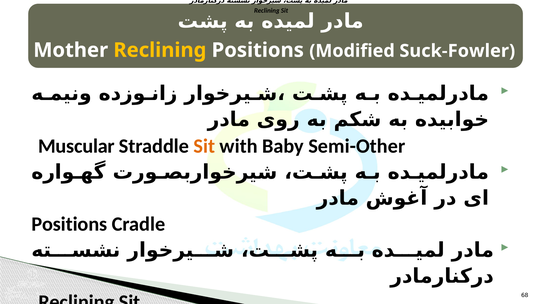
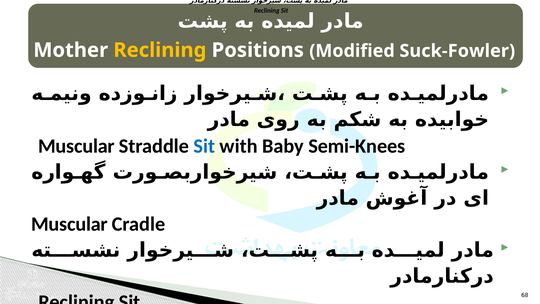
Sit colour: orange -> blue (204, 146)
Semi-Other: Semi-Other -> Semi-Knees (357, 146)
Positions: Positions -> Muscular (69, 224)
